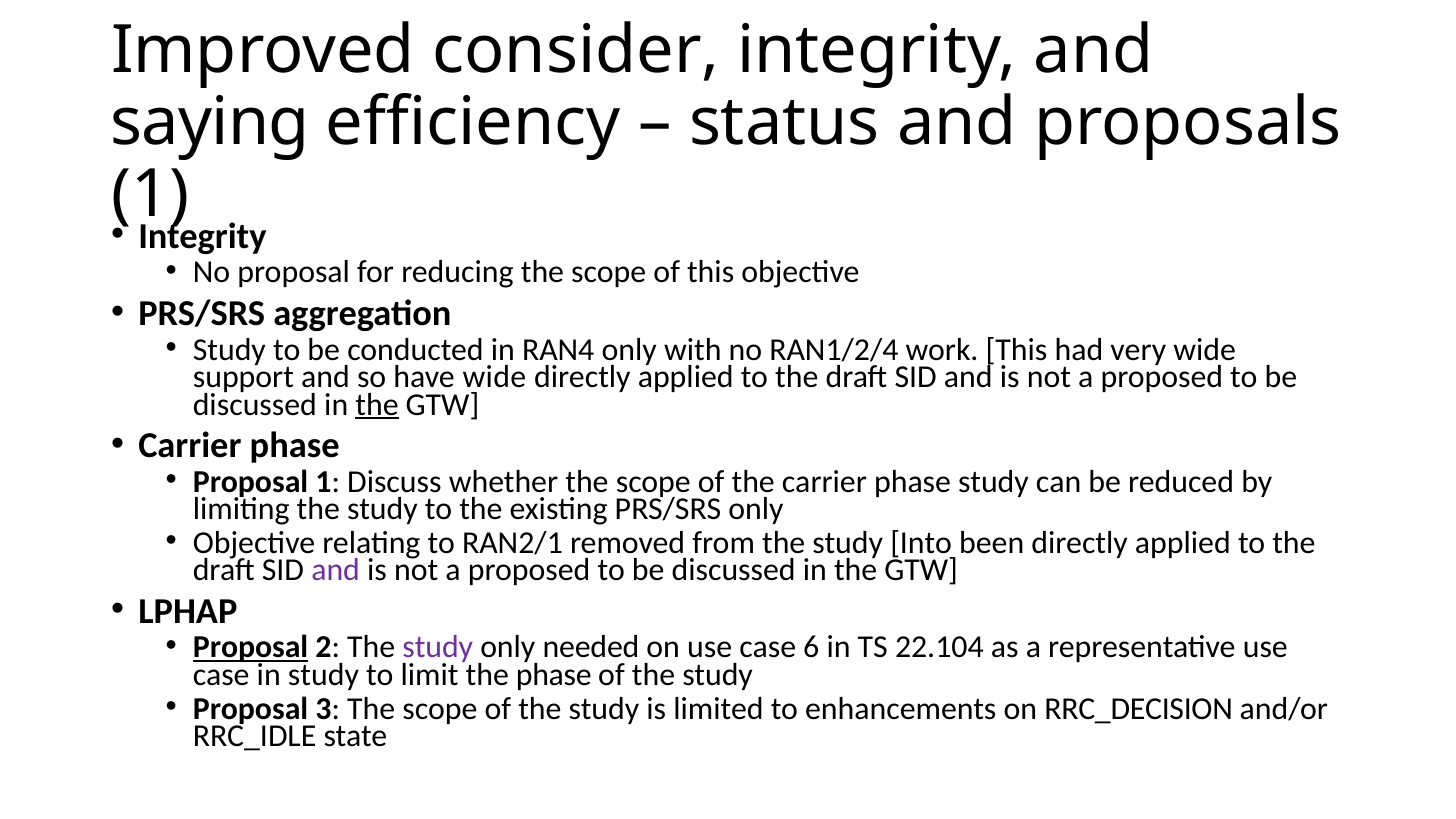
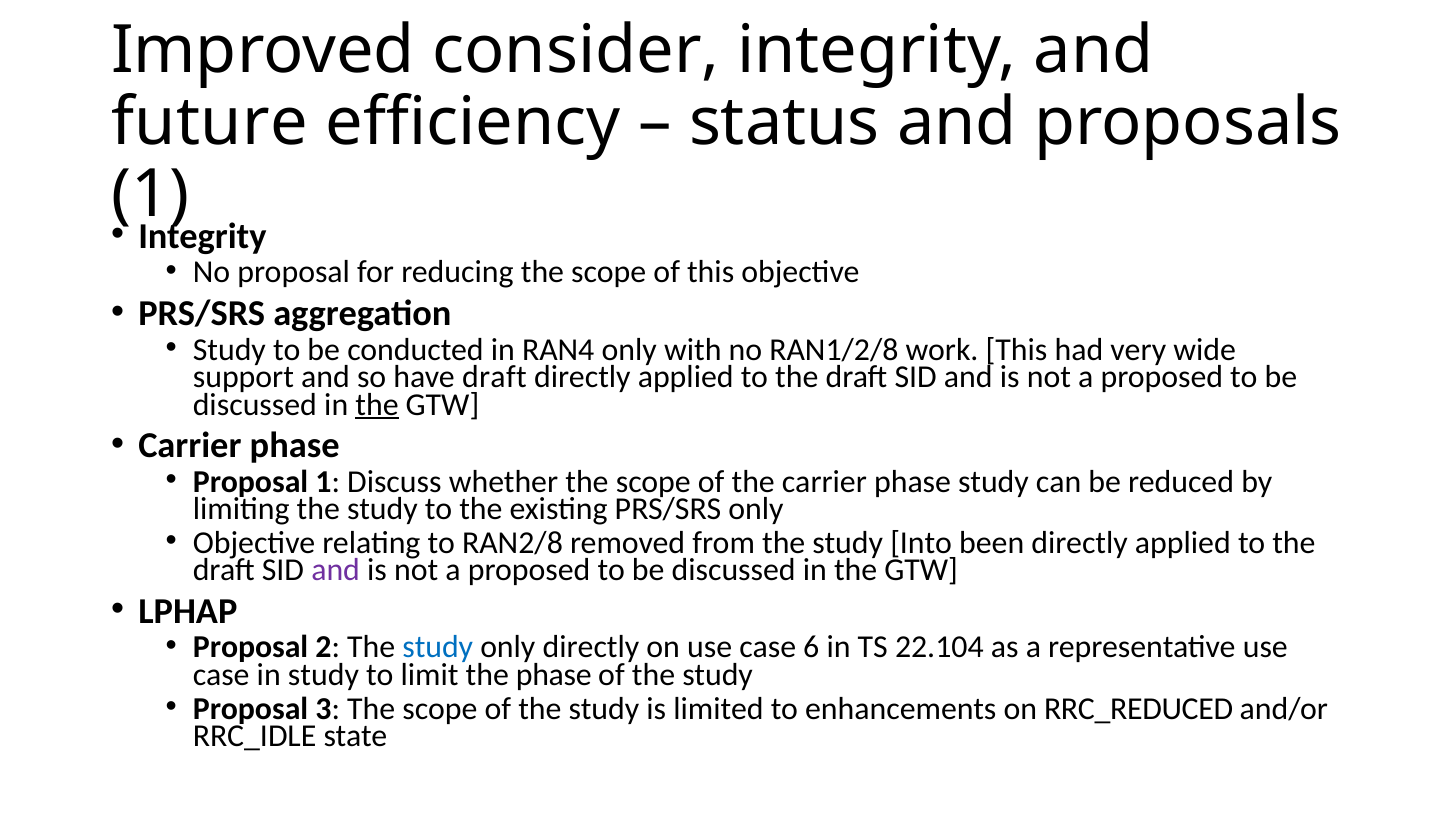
saying: saying -> future (210, 122)
RAN1/2/4: RAN1/2/4 -> RAN1/2/8 (834, 350)
have wide: wide -> draft (494, 377)
RAN2/1: RAN2/1 -> RAN2/8 (512, 543)
Proposal underline: present -> none (251, 647)
study colour: purple -> blue (438, 647)
only needed: needed -> directly (591, 647)
RRC_DECISION: RRC_DECISION -> RRC_REDUCED (1139, 708)
